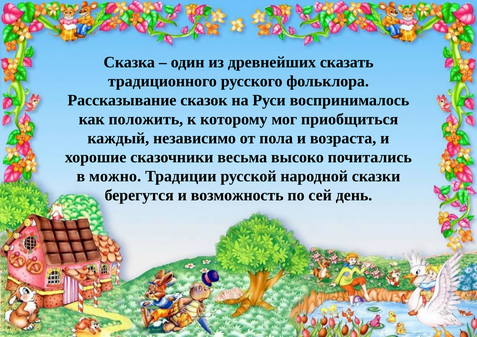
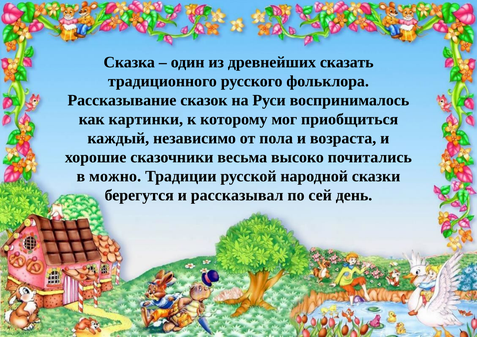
положить: положить -> картинки (146, 119)
возможность: возможность -> рассказывал (237, 195)
